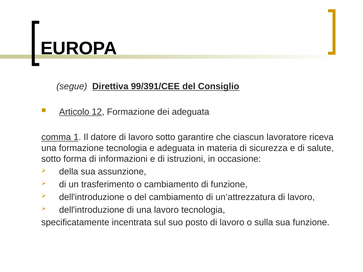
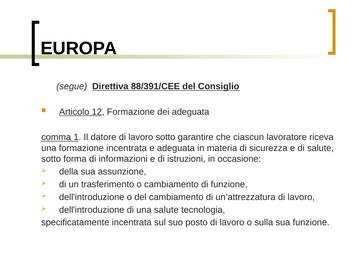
99/391/CEE: 99/391/CEE -> 88/391/CEE (155, 87)
formazione tecnologia: tecnologia -> incentrata (127, 148)
una lavoro: lavoro -> salute (166, 210)
